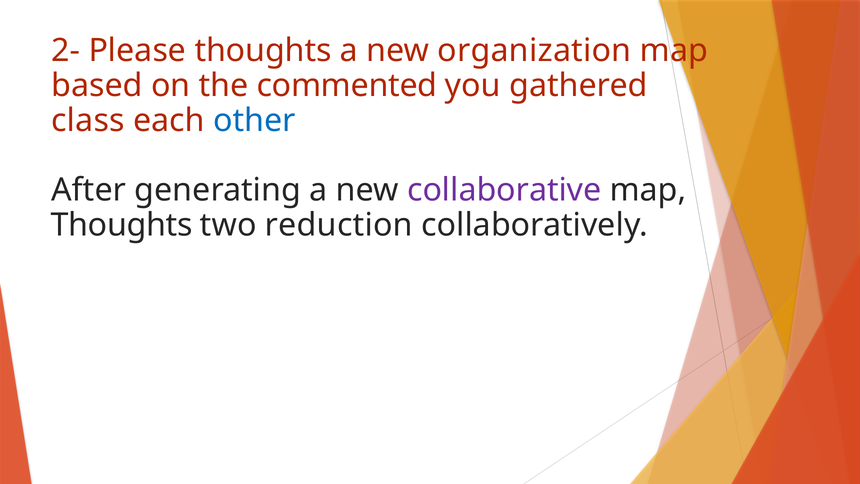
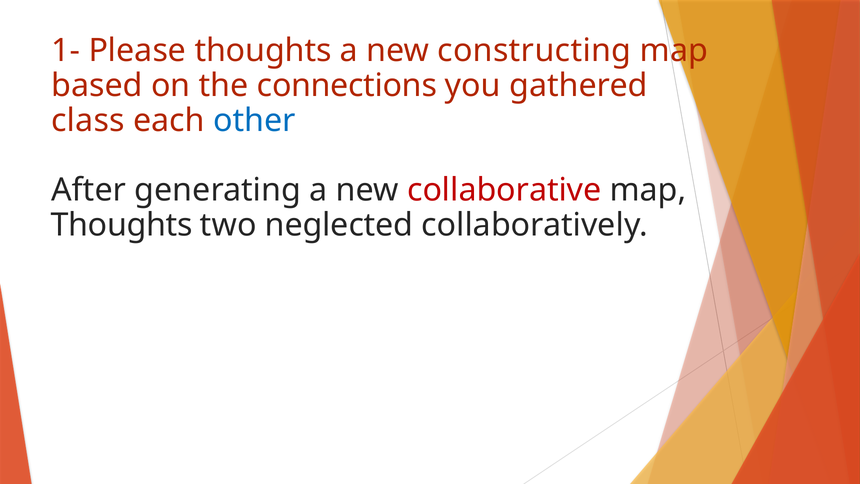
2-: 2- -> 1- (66, 51)
organization: organization -> constructing (534, 51)
commented: commented -> connections (347, 86)
collaborative colour: purple -> red (504, 190)
reduction: reduction -> neglected (339, 225)
